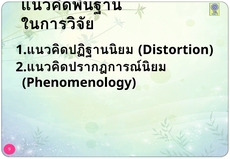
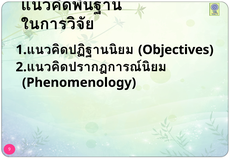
Distortion: Distortion -> Objectives (176, 50)
